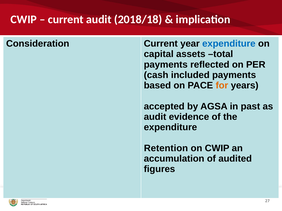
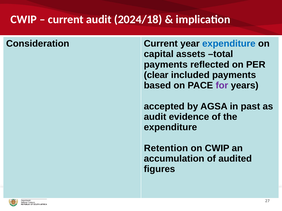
2018/18: 2018/18 -> 2024/18 (138, 19)
cash: cash -> clear (156, 75)
for colour: orange -> purple (222, 86)
